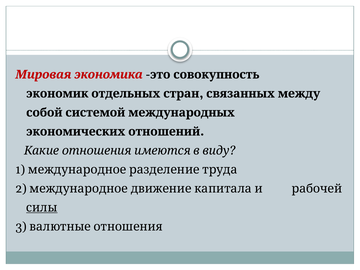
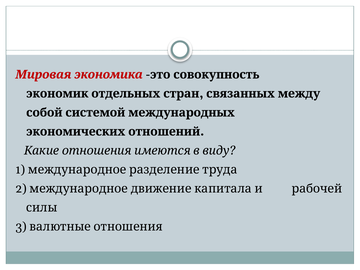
силы underline: present -> none (42, 208)
